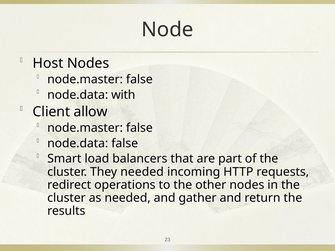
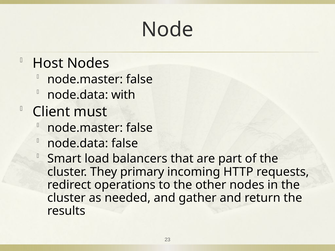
allow: allow -> must (90, 112)
They needed: needed -> primary (142, 172)
